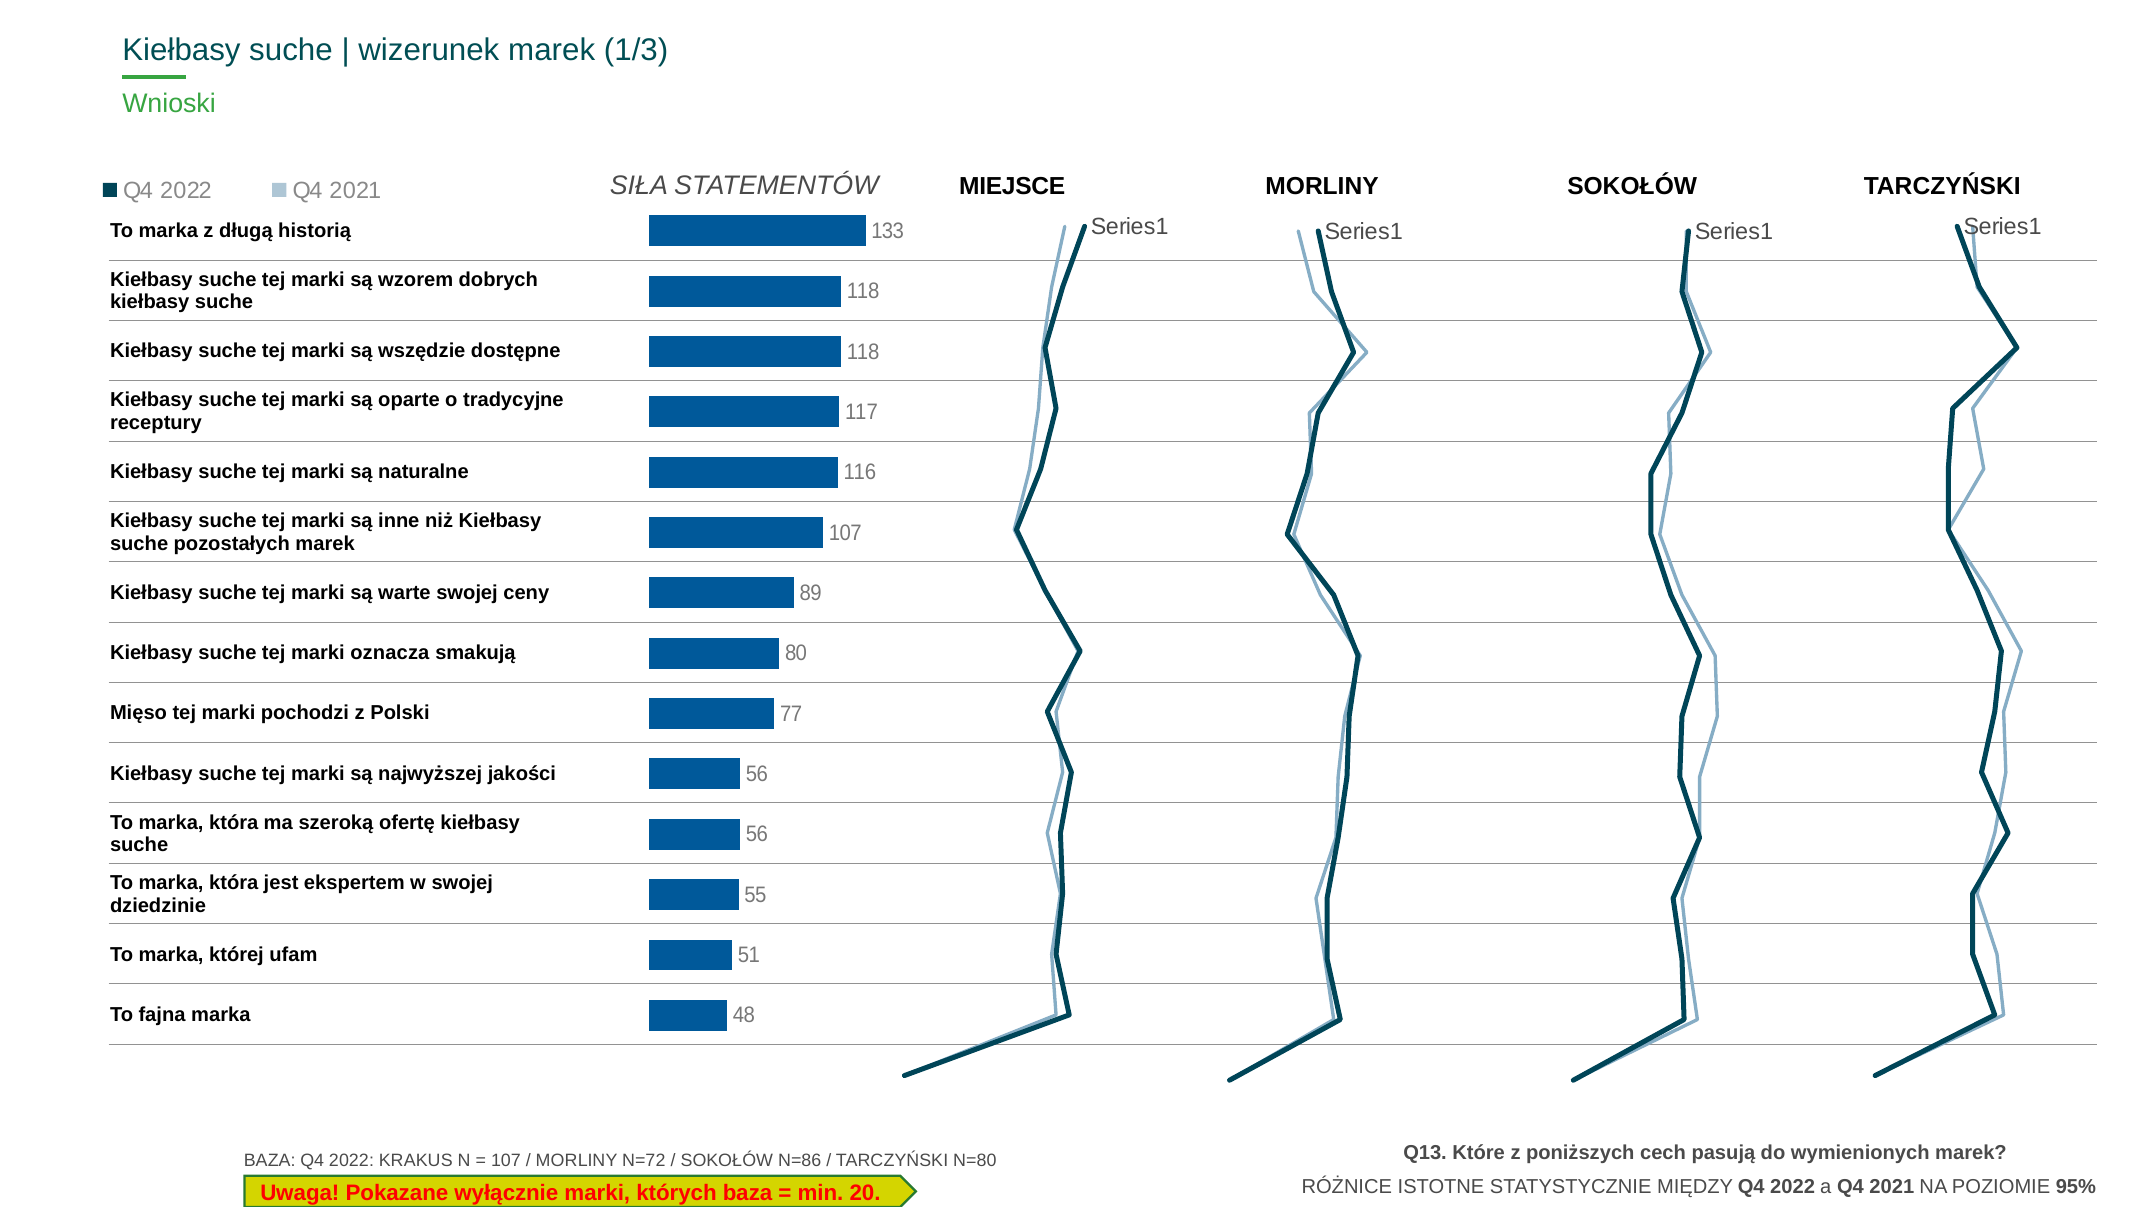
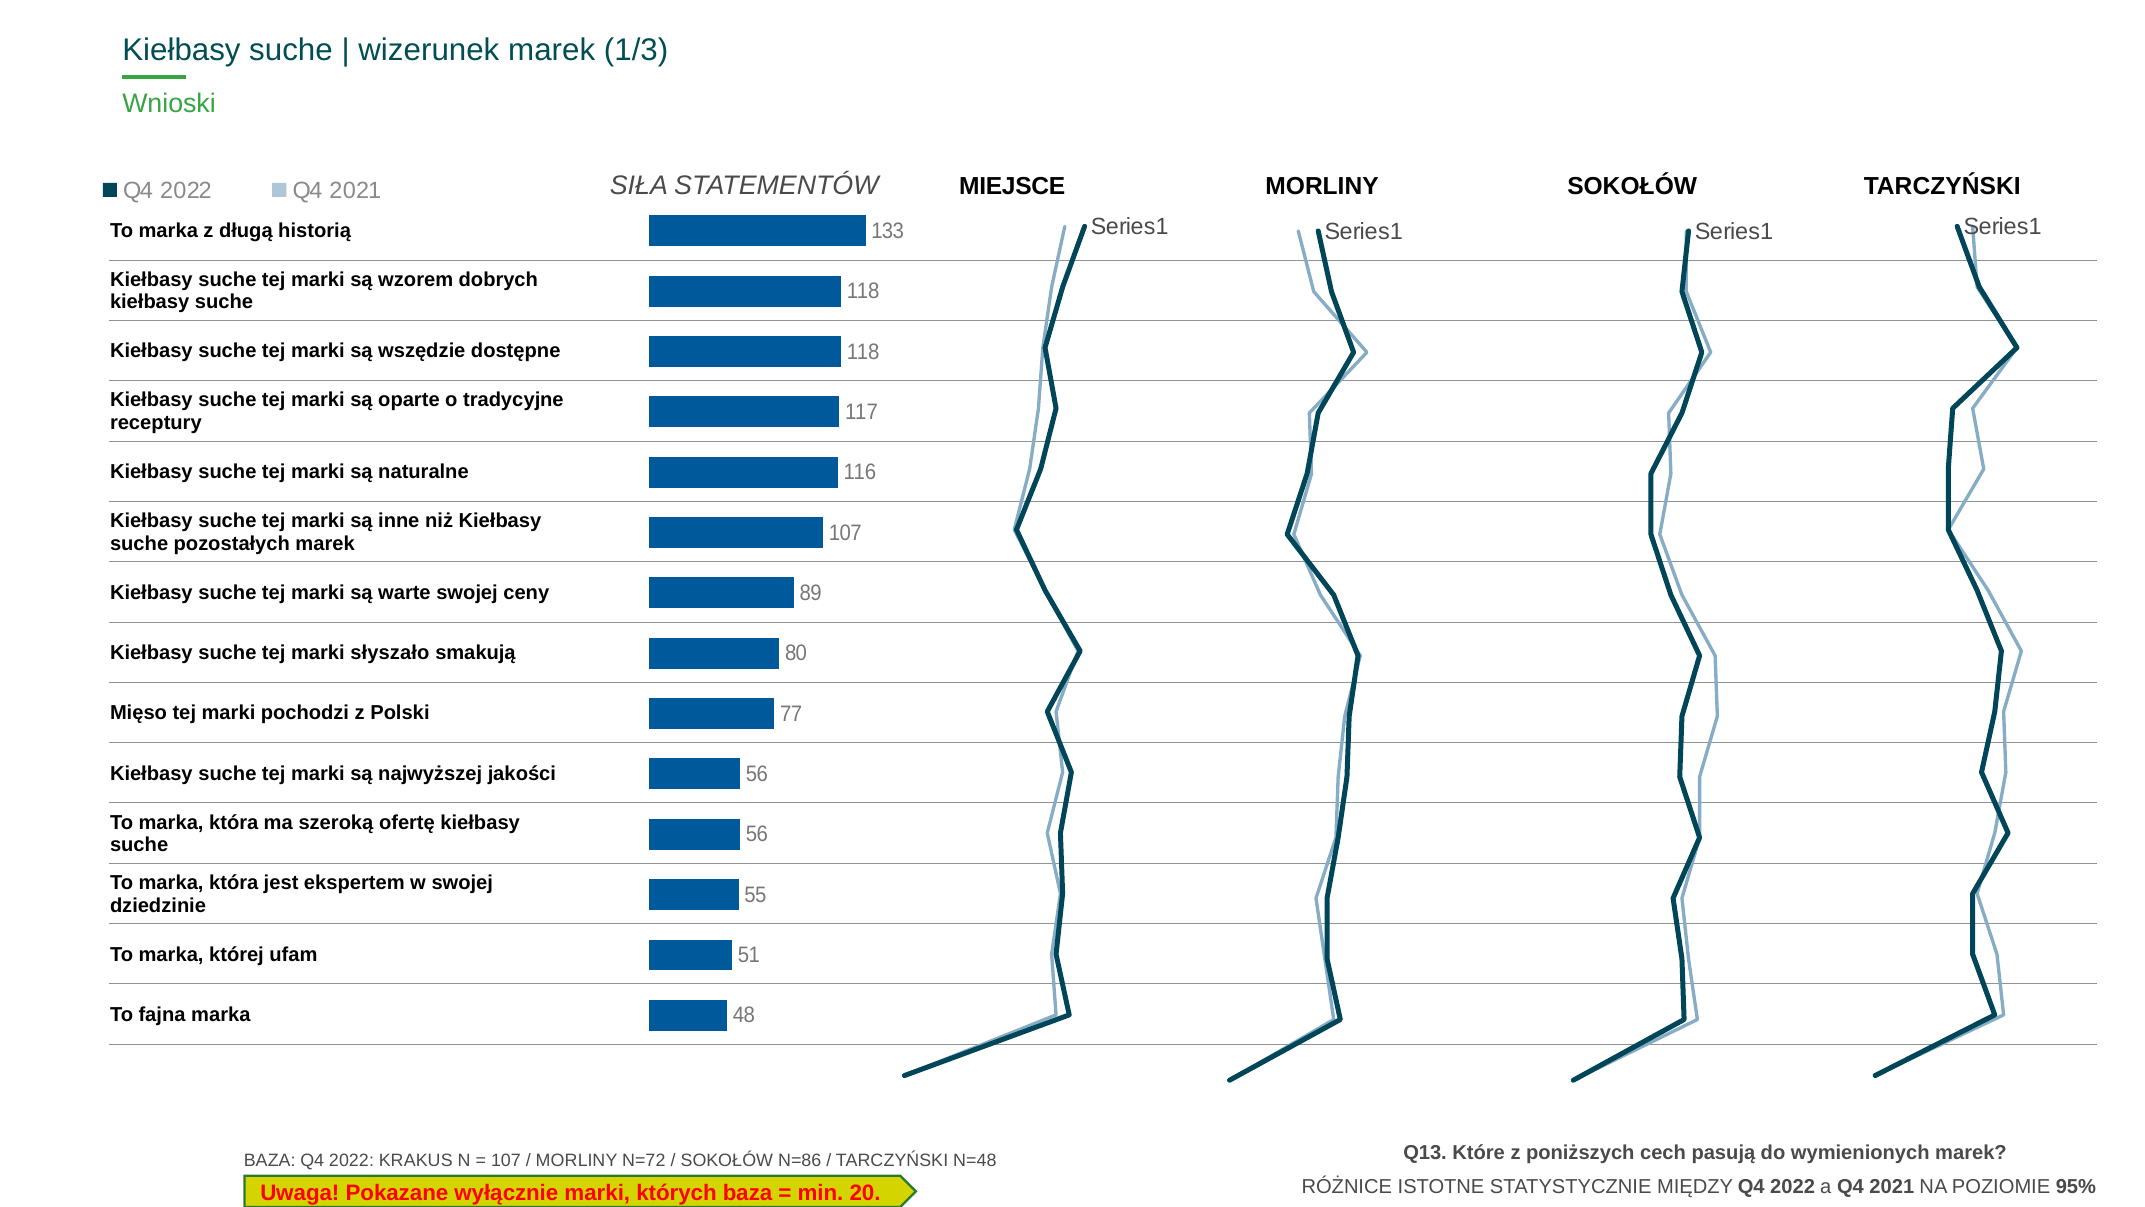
oznacza: oznacza -> słyszało (390, 653)
N=80: N=80 -> N=48 (975, 1160)
